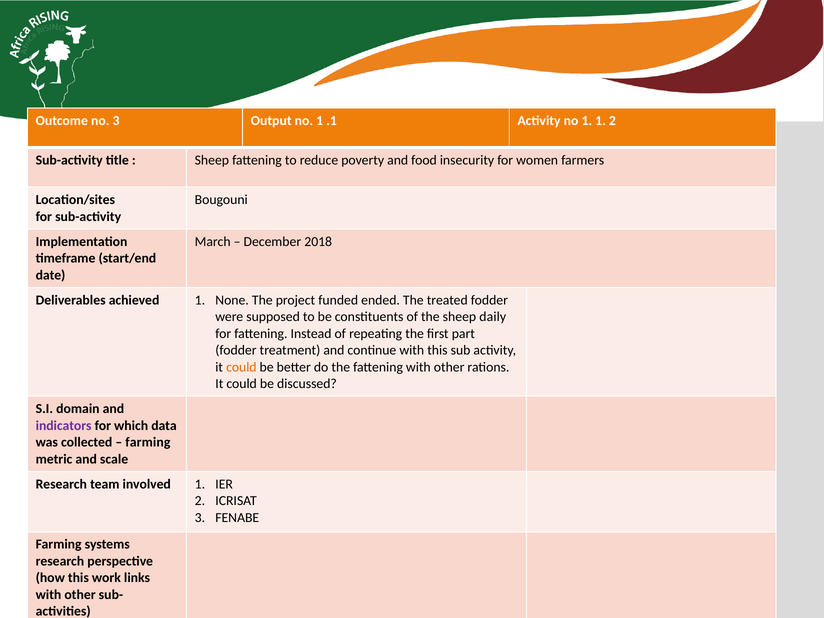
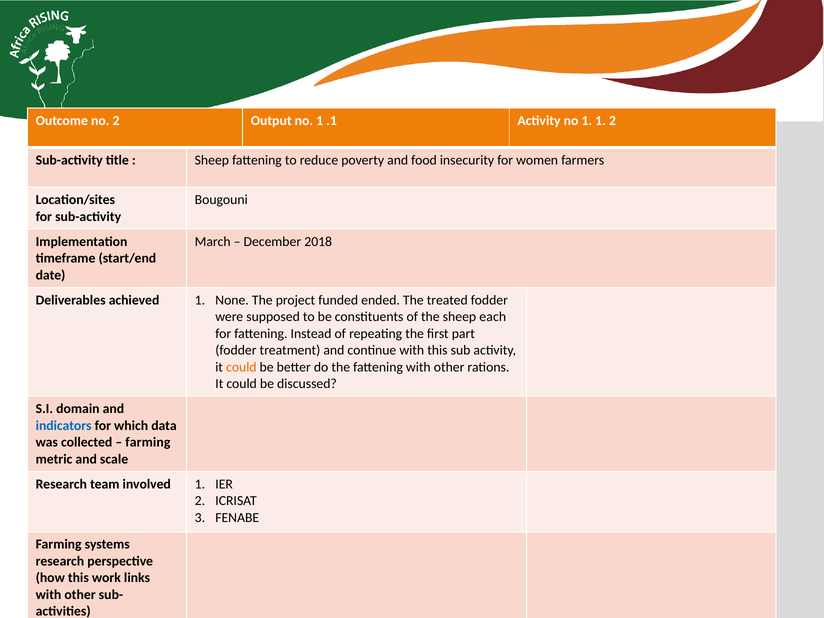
no 3: 3 -> 2 (116, 121)
daily: daily -> each (493, 317)
indicators colour: purple -> blue (64, 426)
